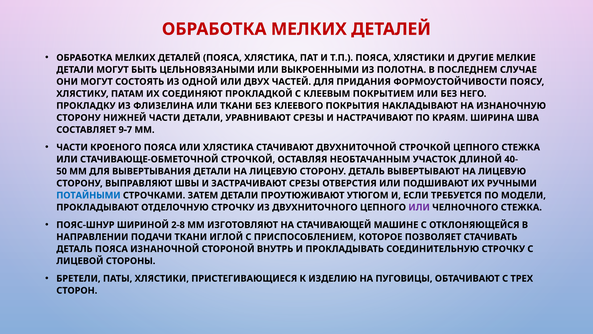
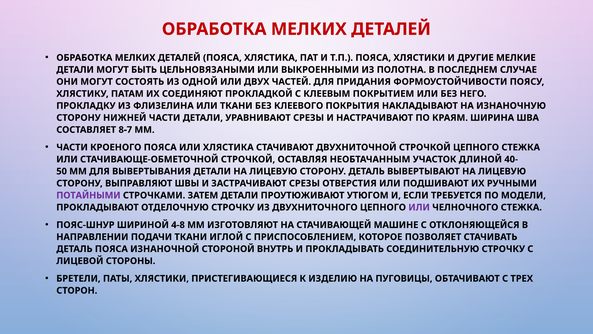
9-7: 9-7 -> 8-7 (125, 130)
ПОТАЙНЫМИ colour: blue -> purple (88, 195)
2-8: 2-8 -> 4-8 (178, 225)
